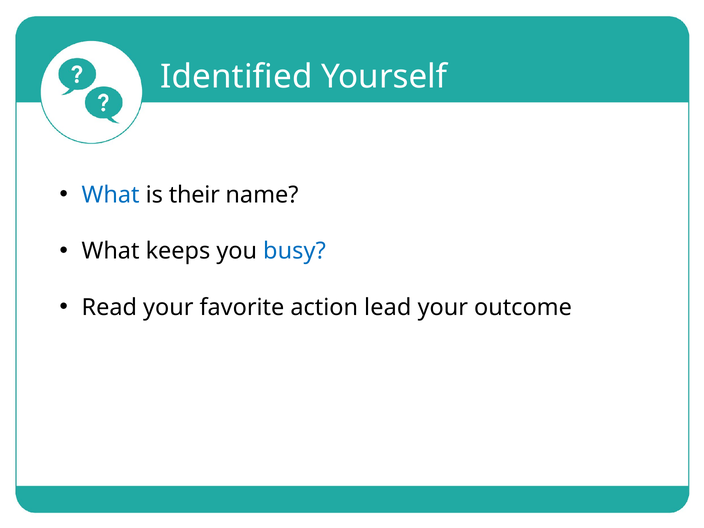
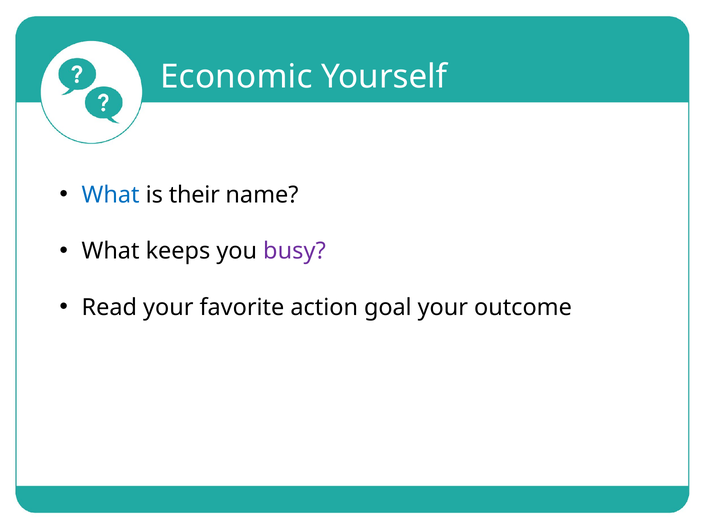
Identified: Identified -> Economic (236, 77)
busy colour: blue -> purple (294, 251)
lead: lead -> goal (388, 307)
